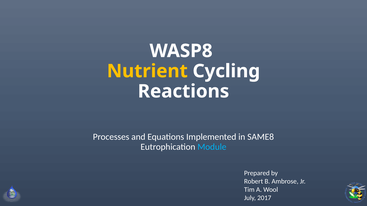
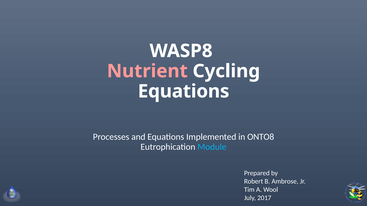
Nutrient colour: yellow -> pink (147, 71)
Reactions: Reactions -> Equations (184, 92)
SAME8: SAME8 -> ONTO8 (261, 137)
